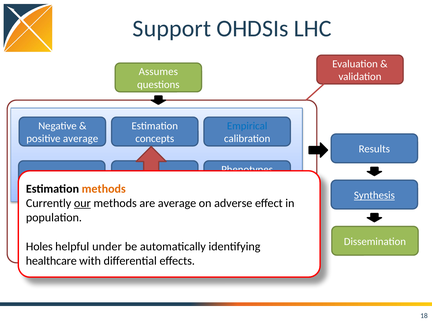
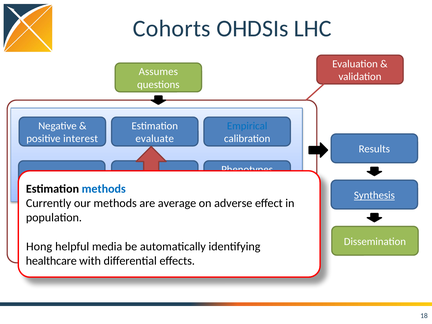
Support: Support -> Cohorts (172, 29)
positive average: average -> interest (81, 139)
concepts: concepts -> evaluate (155, 139)
methods colour: orange -> blue (104, 189)
our underline: present -> none (82, 203)
Holes: Holes -> Hong (39, 246)
under: under -> media (107, 246)
